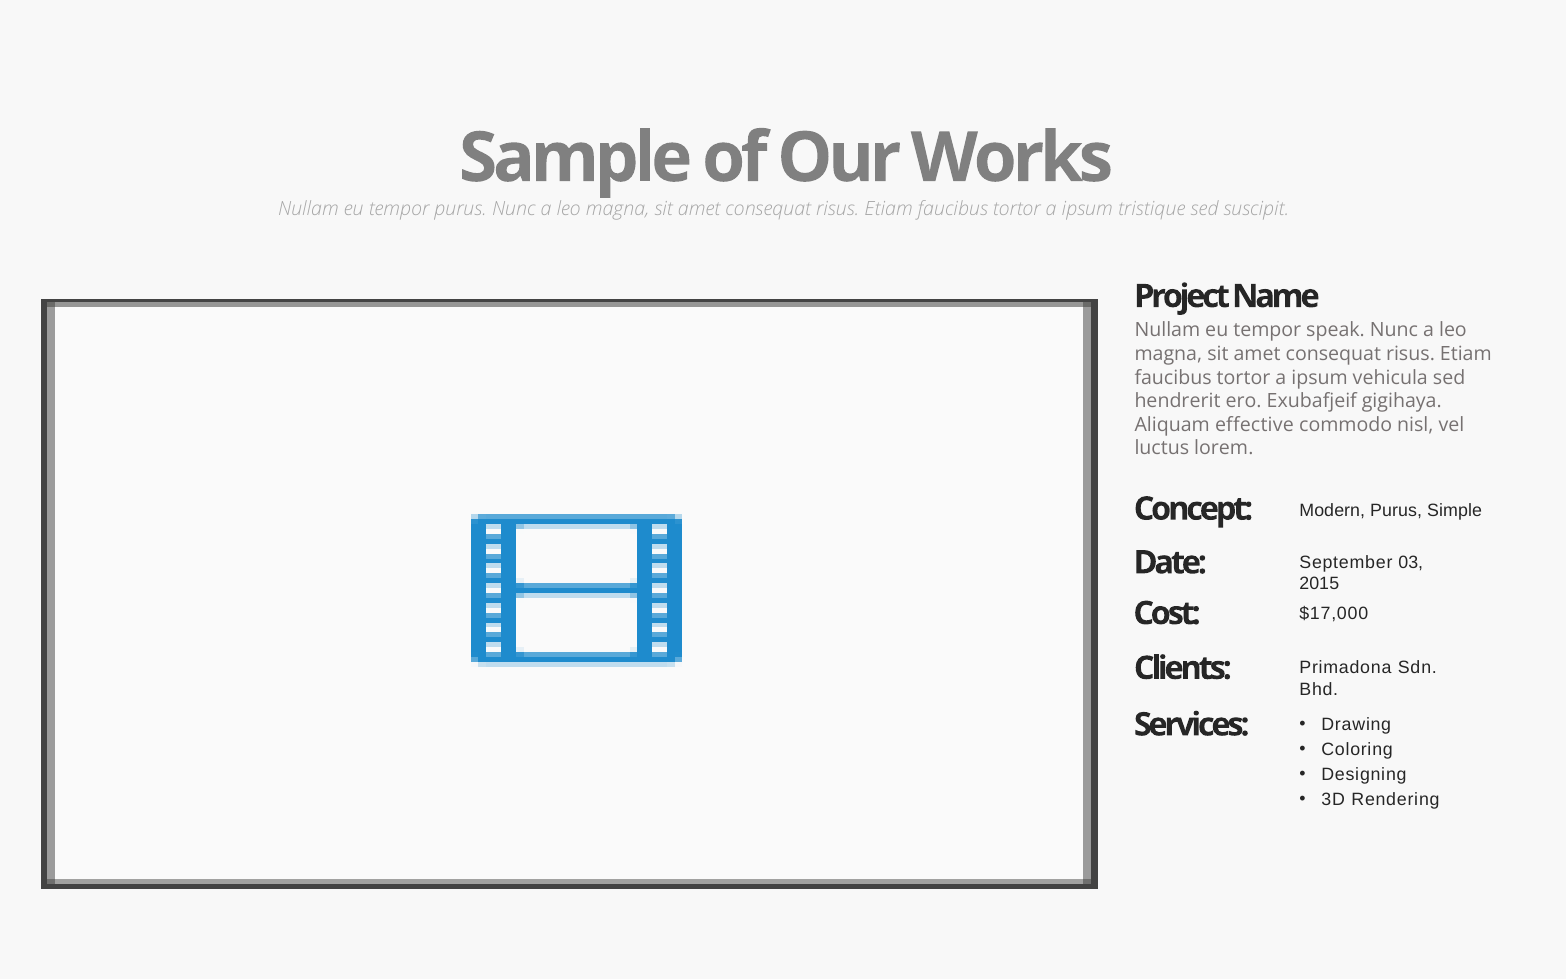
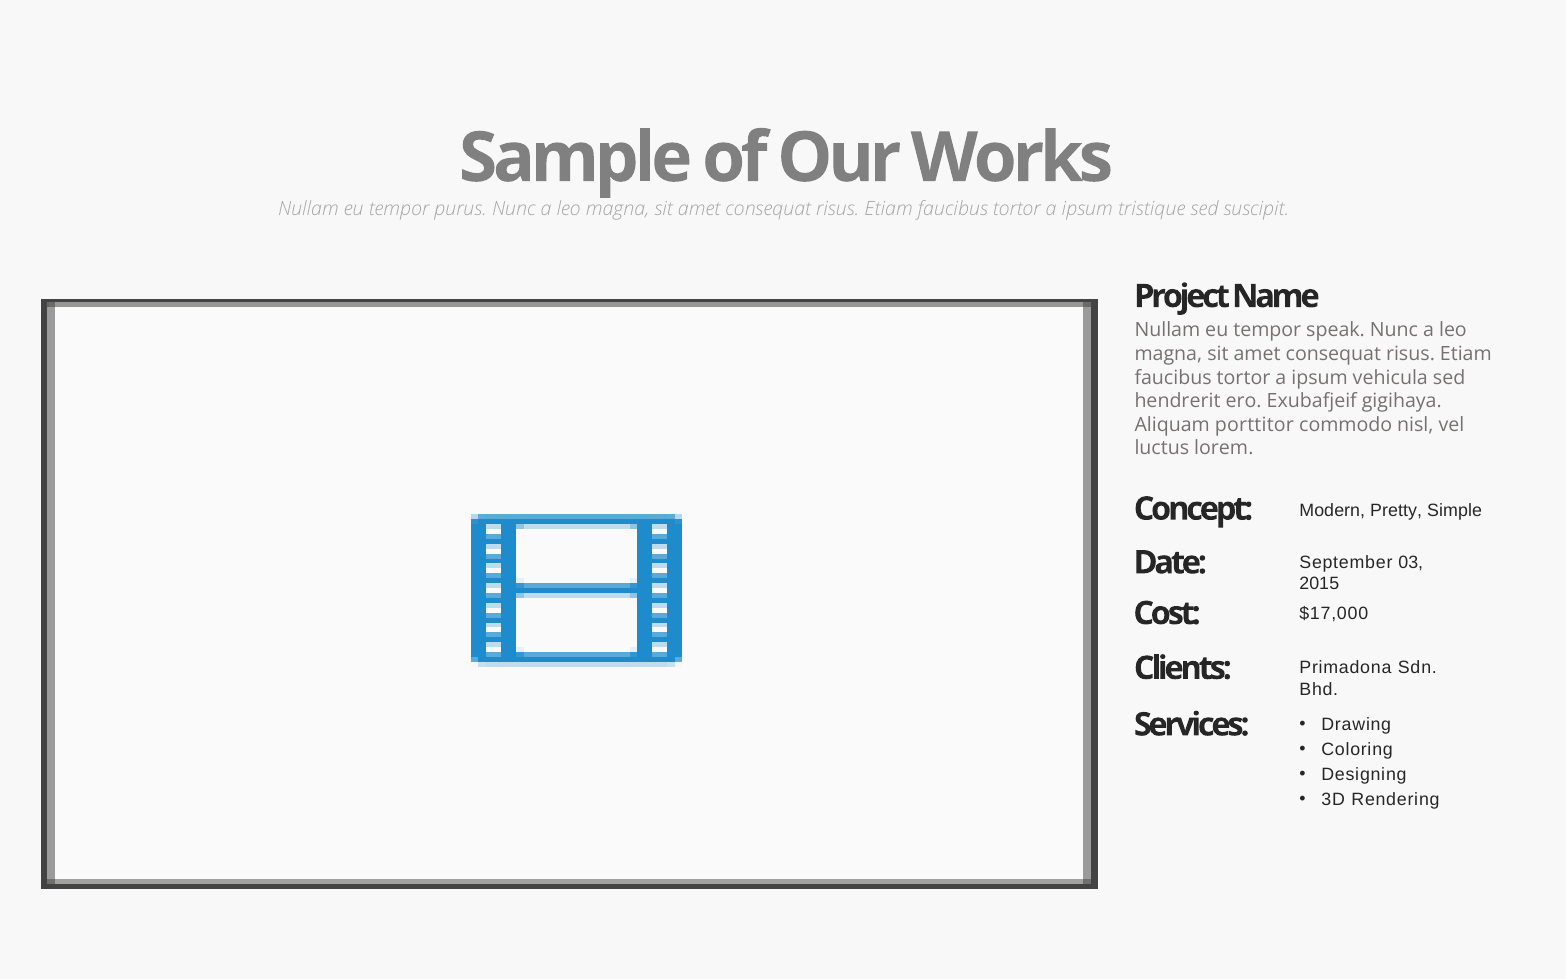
effective: effective -> porttitor (1254, 425)
Modern Purus: Purus -> Pretty (1396, 511)
